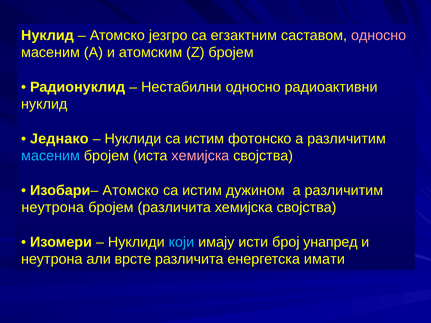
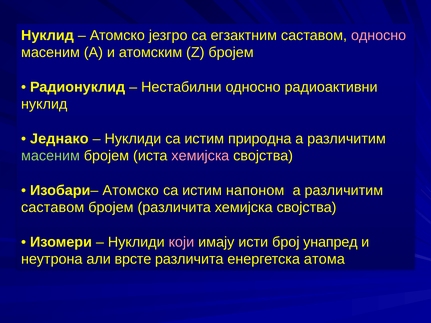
фотонско: фотонско -> природна (260, 139)
масеним colour: light blue -> light green (51, 156)
дужином: дужином -> напоном (255, 190)
неутрона: неутрона -> саставом (53, 208)
који colour: light blue -> pink (181, 242)
имати: имати -> атома (324, 259)
